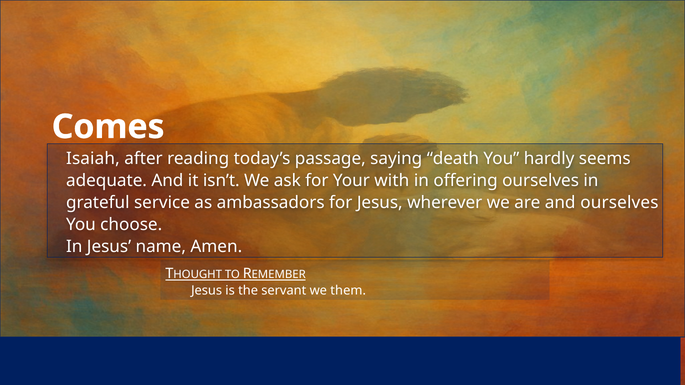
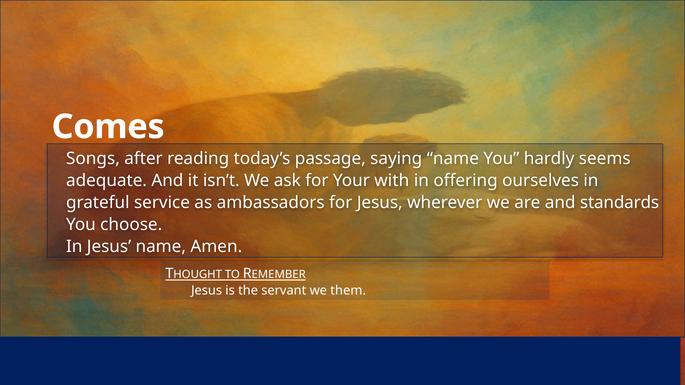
Isaiah: Isaiah -> Songs (93, 159)
saying death: death -> name (453, 159)
and ourselves: ourselves -> standards (620, 203)
